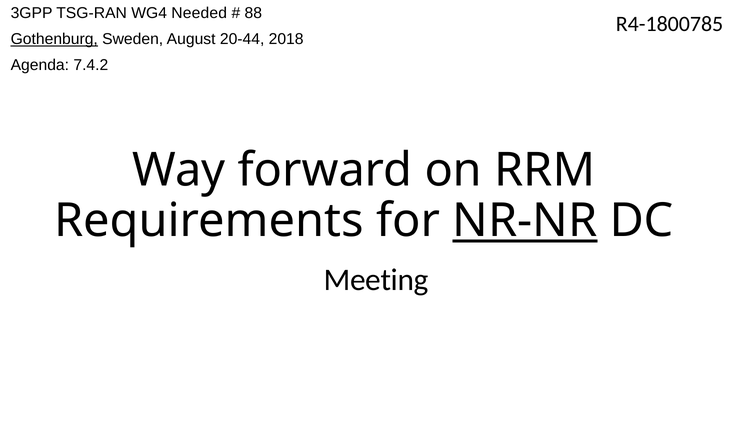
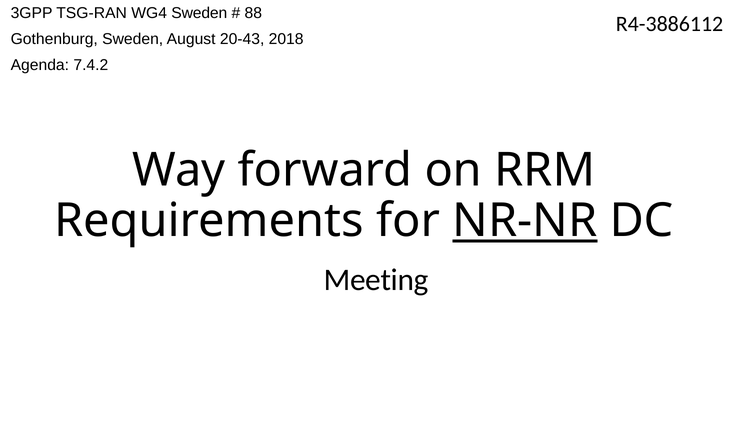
WG4 Needed: Needed -> Sweden (199, 13)
R4-1800785: R4-1800785 -> R4-3886112 (670, 24)
Gothenburg underline: present -> none (54, 39)
20-44: 20-44 -> 20-43 (242, 39)
